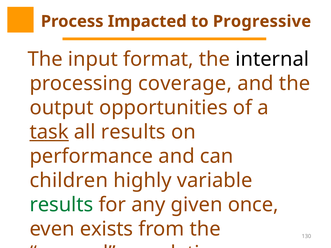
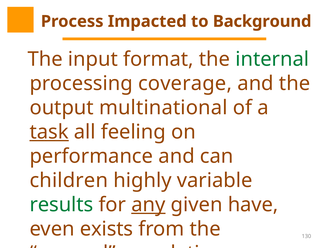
Progressive: Progressive -> Background (262, 21)
internal colour: black -> green (272, 59)
opportunities: opportunities -> multinational (163, 108)
all results: results -> feeling (133, 132)
any underline: none -> present (148, 205)
once: once -> have (253, 205)
